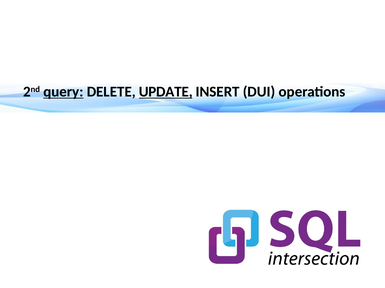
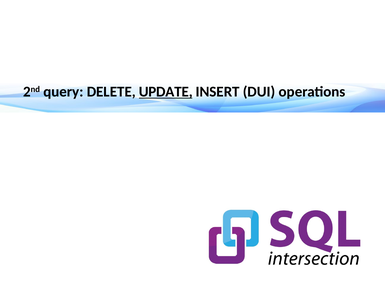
query underline: present -> none (63, 92)
